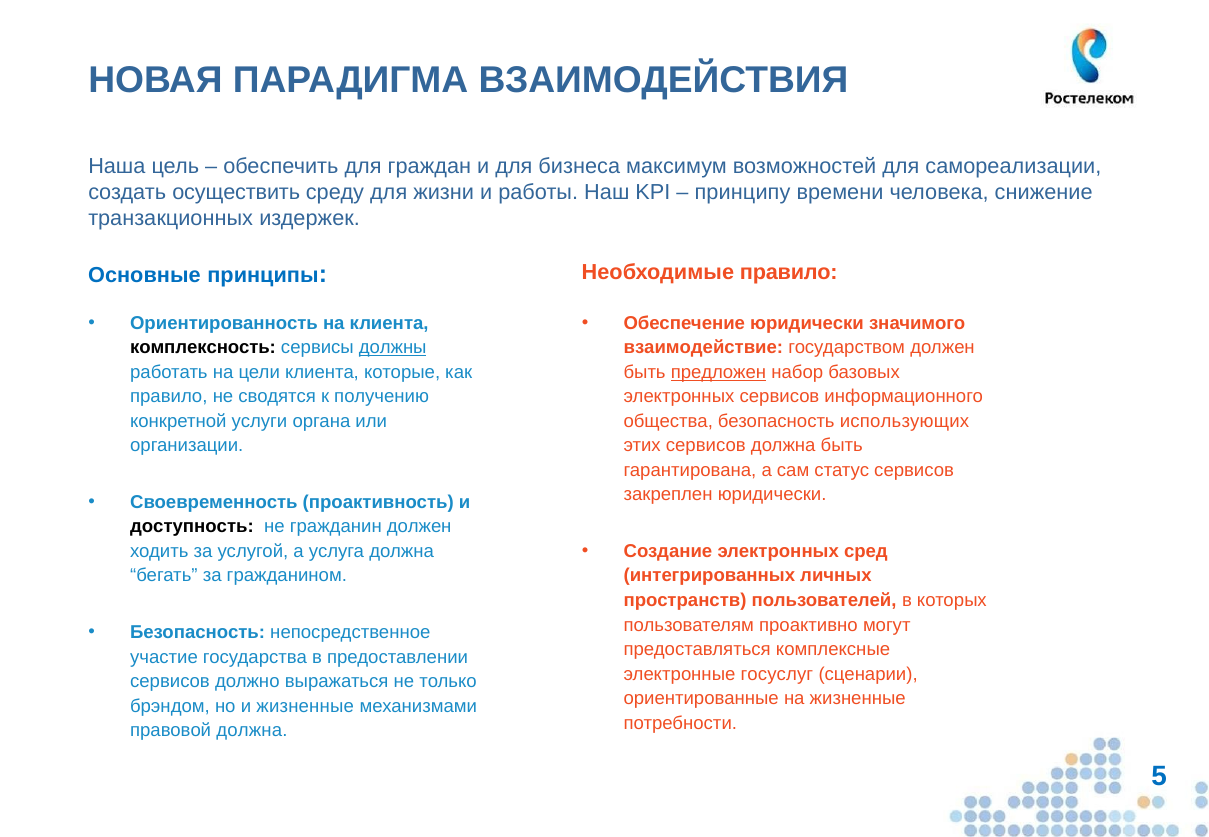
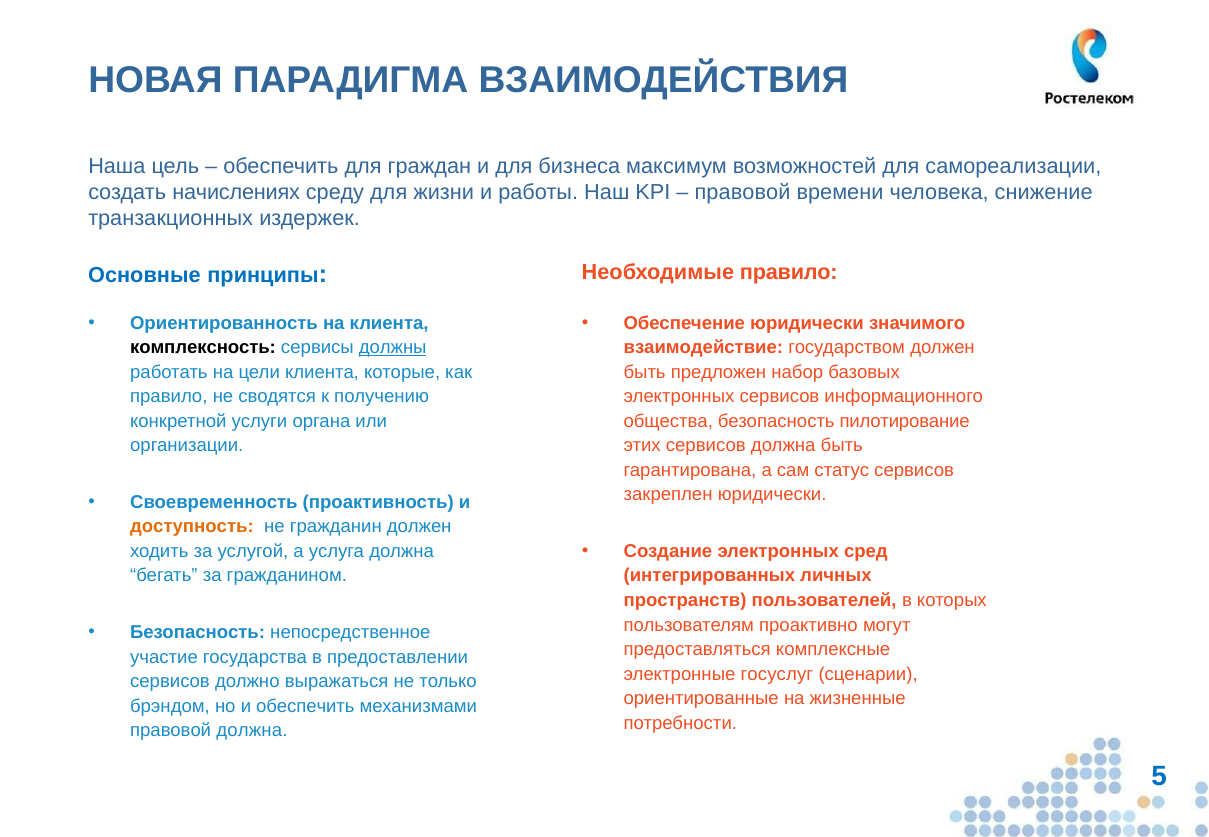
осуществить: осуществить -> начислениях (236, 192)
принципу: принципу -> правовой (743, 192)
предложен underline: present -> none (718, 372)
использующих: использующих -> пилотирование (905, 421)
доступность colour: black -> orange (192, 527)
и жизненные: жизненные -> обеспечить (305, 706)
